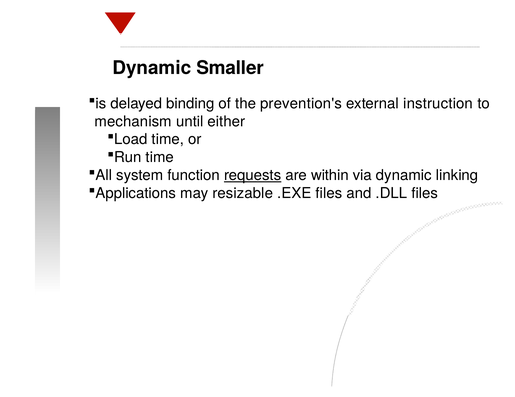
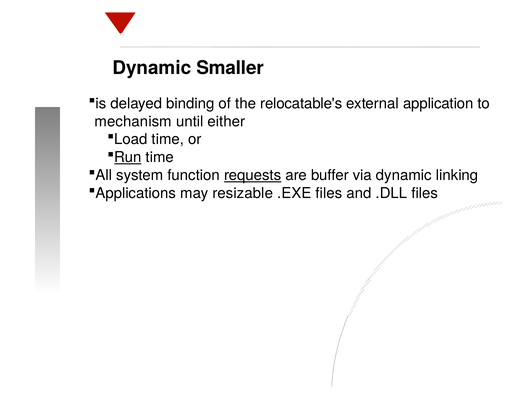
prevention's: prevention's -> relocatable's (301, 103)
instruction: instruction -> application (438, 103)
Run underline: none -> present (128, 157)
within: within -> buffer (330, 175)
